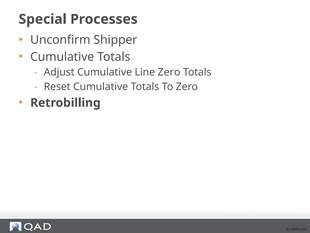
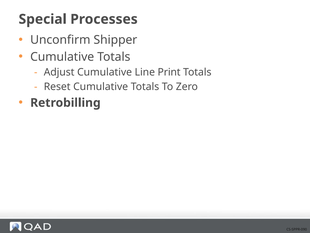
Line Zero: Zero -> Print (169, 72)
